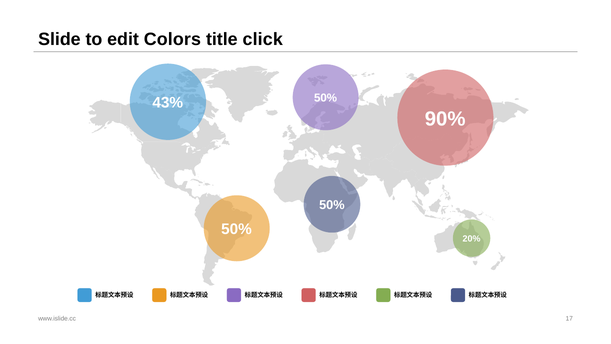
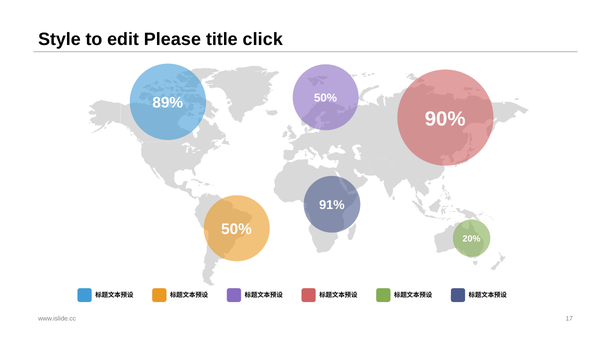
Slide: Slide -> Style (59, 40)
Colors: Colors -> Please (172, 40)
43%: 43% -> 89% (168, 103)
50%: 50% -> 91% (332, 205)
